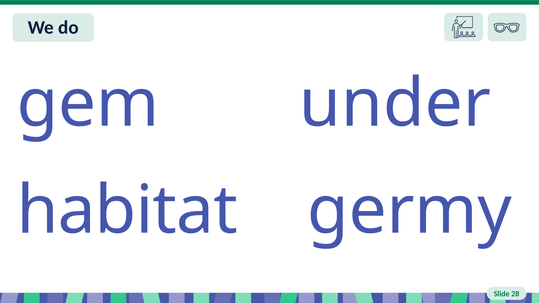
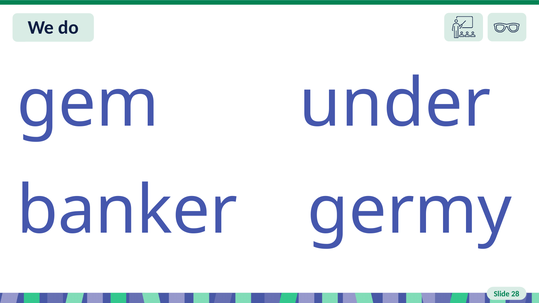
habitat: habitat -> banker (127, 211)
